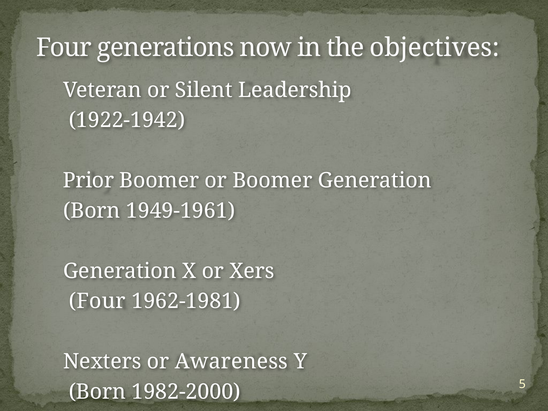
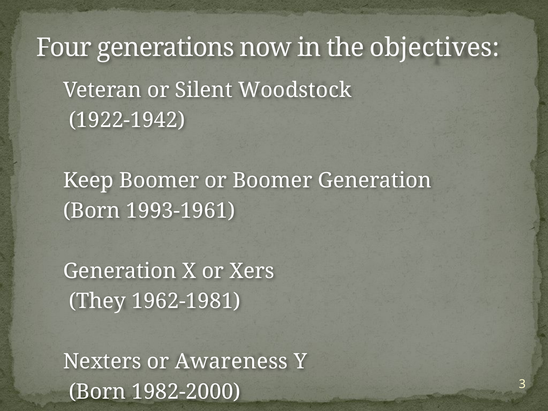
Leadership: Leadership -> Woodstock (295, 90)
Prior: Prior -> Keep (88, 181)
1949-1961: 1949-1961 -> 1993-1961 (180, 211)
Four: Four -> They (97, 301)
5: 5 -> 3 (522, 384)
